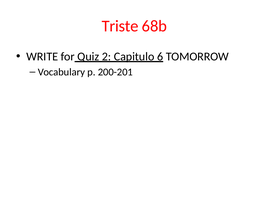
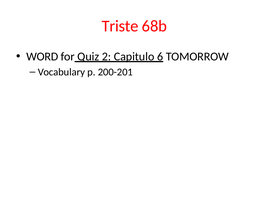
WRITE: WRITE -> WORD (42, 56)
